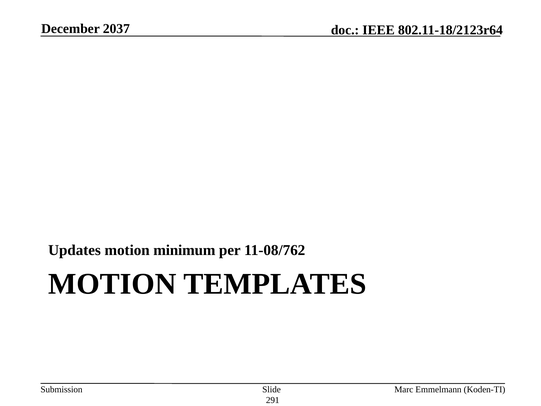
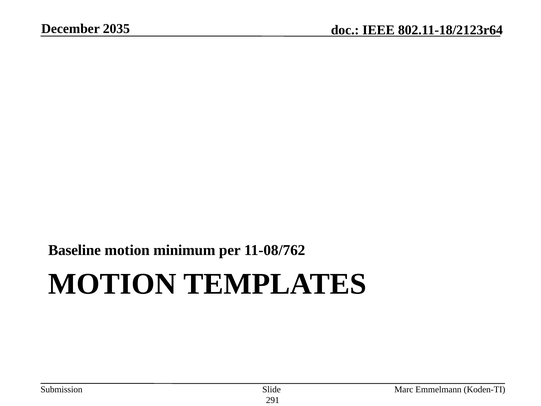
2037: 2037 -> 2035 (116, 29)
Updates: Updates -> Baseline (75, 250)
